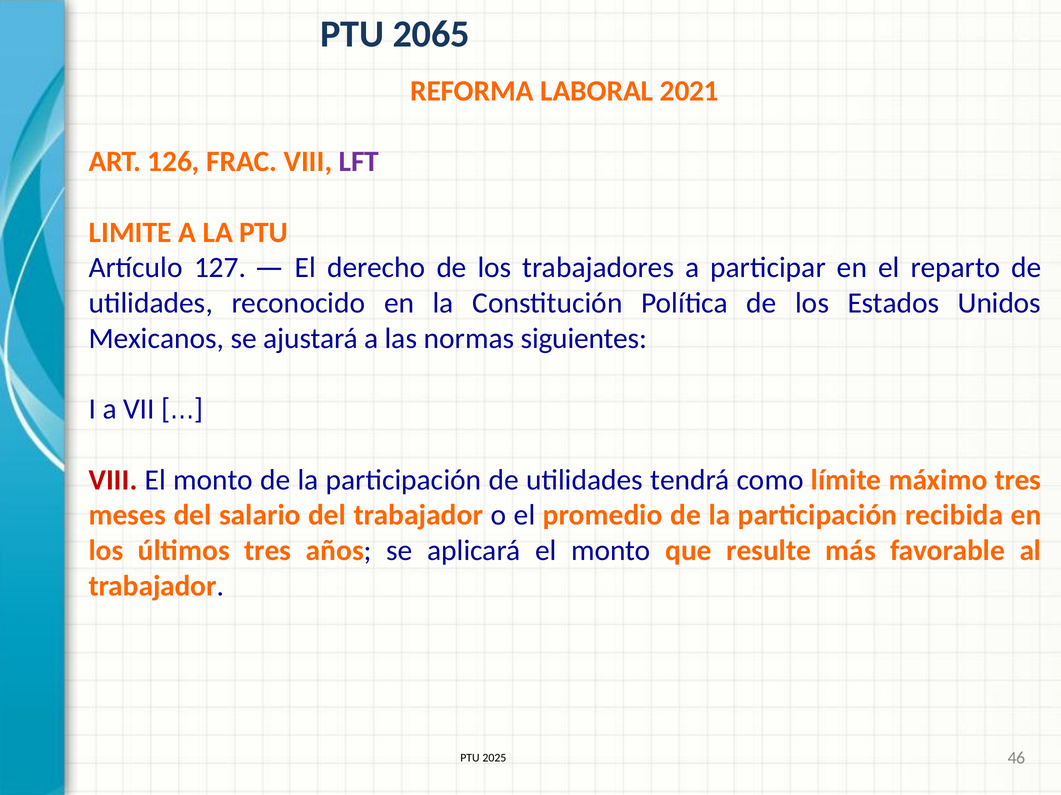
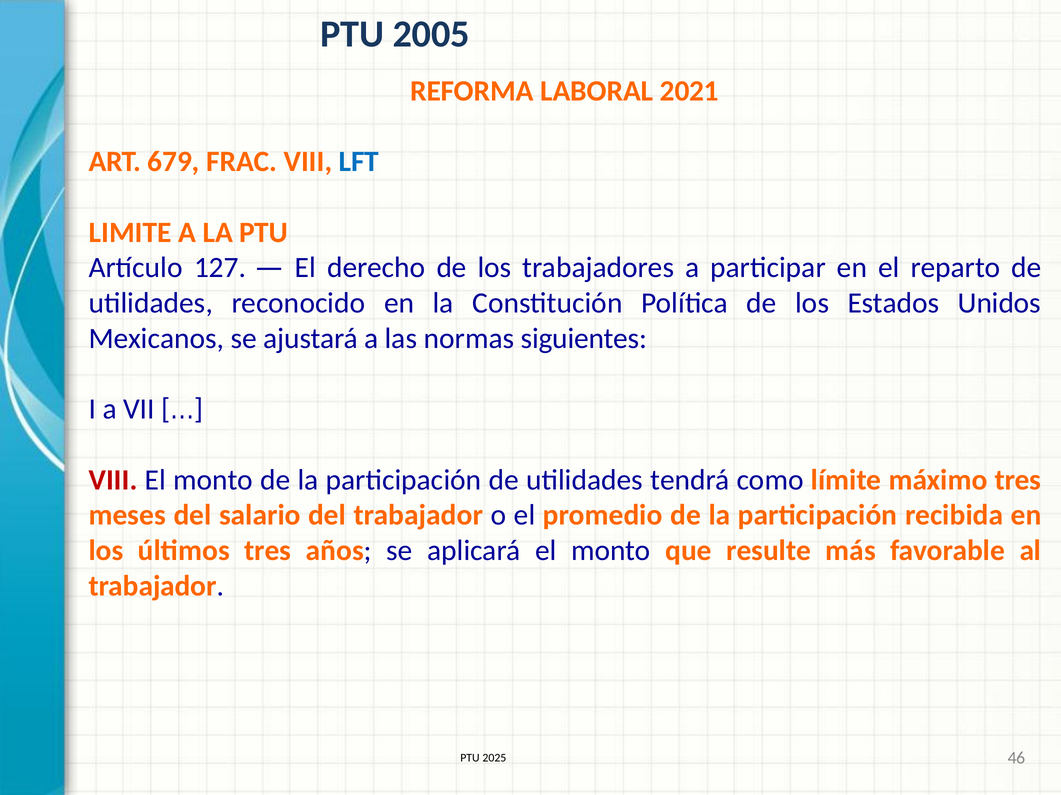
2065: 2065 -> 2005 (431, 34)
126: 126 -> 679 (173, 162)
LFT colour: purple -> blue (359, 162)
